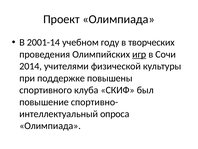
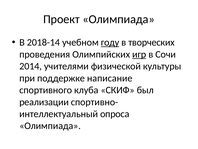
2001-14: 2001-14 -> 2018-14 (43, 42)
году underline: none -> present (110, 42)
повышены: повышены -> написание (110, 78)
повышение: повышение -> реализации (44, 102)
